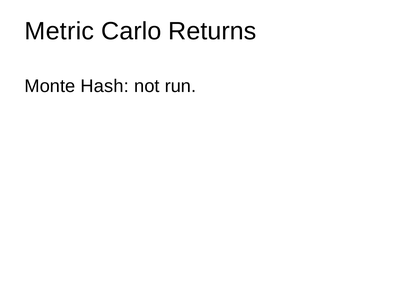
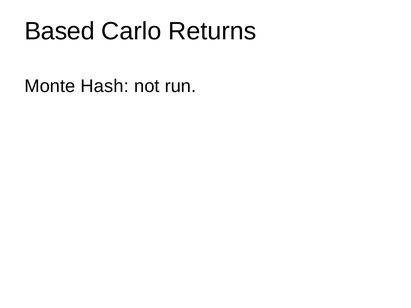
Metric: Metric -> Based (60, 31)
